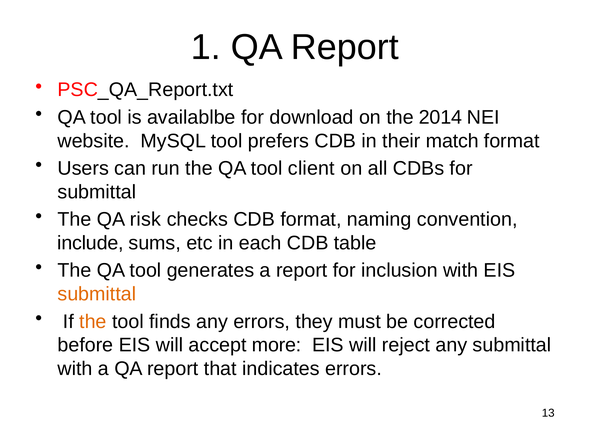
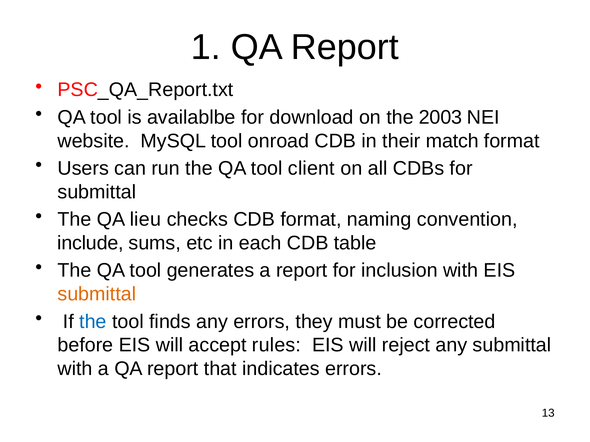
2014: 2014 -> 2003 (440, 117)
prefers: prefers -> onroad (279, 141)
risk: risk -> lieu (145, 220)
the colour: orange -> blue (93, 322)
more: more -> rules (276, 346)
